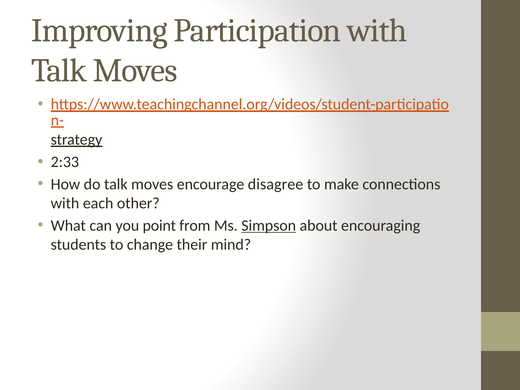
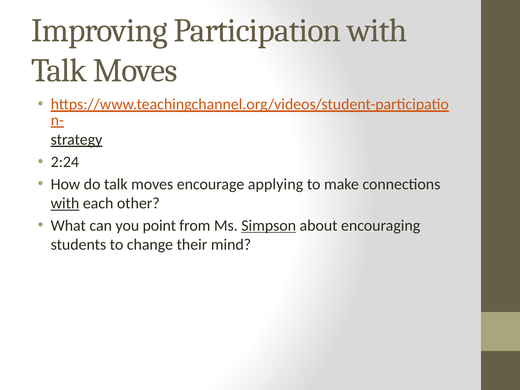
2:33: 2:33 -> 2:24 (65, 162)
disagree: disagree -> applying (276, 184)
with underline: none -> present (65, 203)
